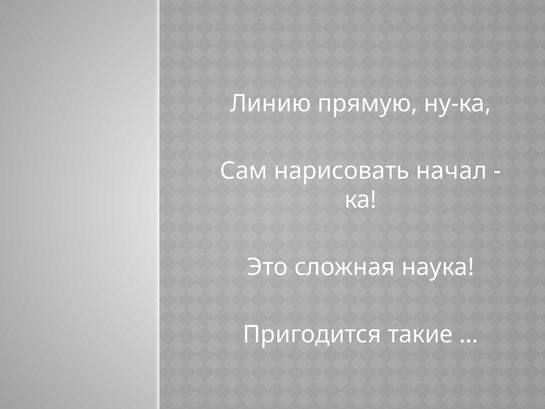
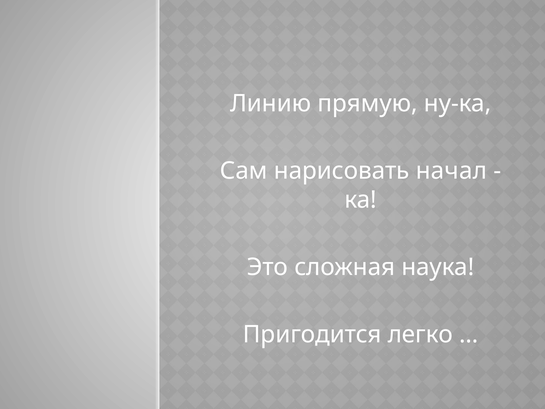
такие: такие -> легко (420, 334)
